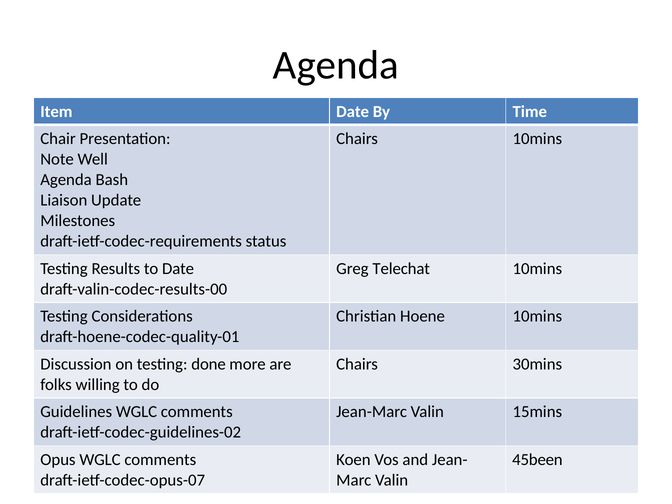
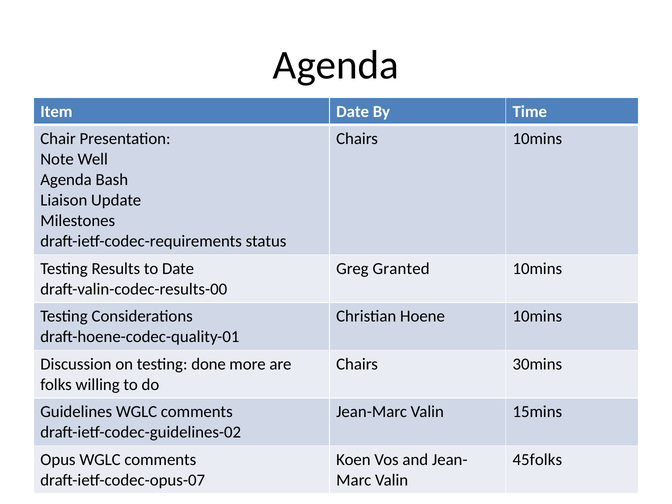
Telechat: Telechat -> Granted (401, 269)
45been: 45been -> 45folks (537, 460)
